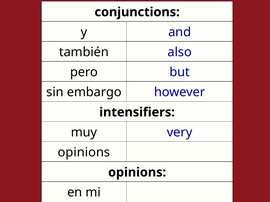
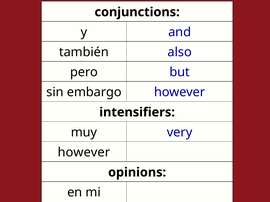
opinions: opinions -> however (84, 153)
